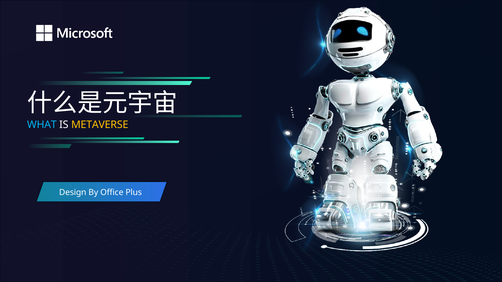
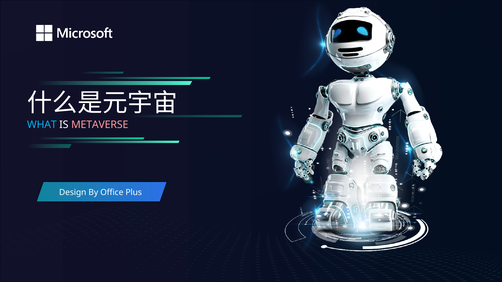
METAVERSE colour: yellow -> pink (100, 125)
